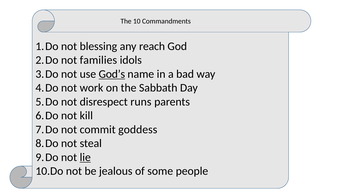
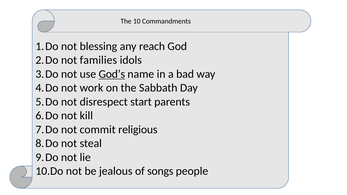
runs: runs -> start (141, 102)
goddess: goddess -> religious (138, 130)
lie underline: present -> none (85, 157)
some: some -> songs (160, 171)
